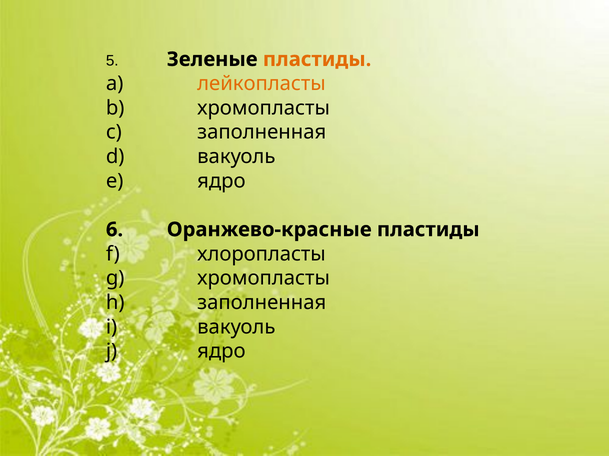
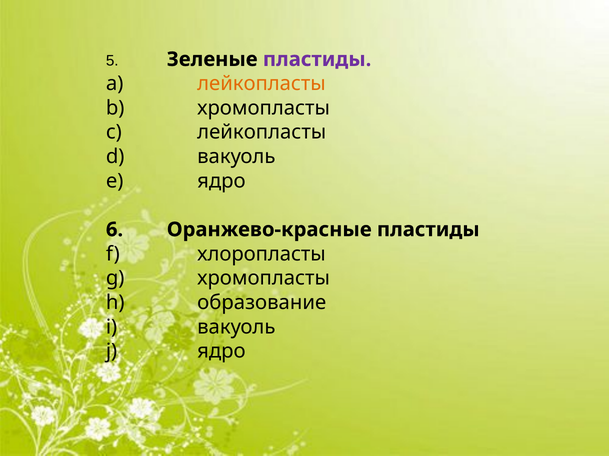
пластиды colour: orange -> purple (317, 59)
заполненная: заполненная -> лейкопласты (262, 132)
заполненная: заполненная -> образование (262, 303)
